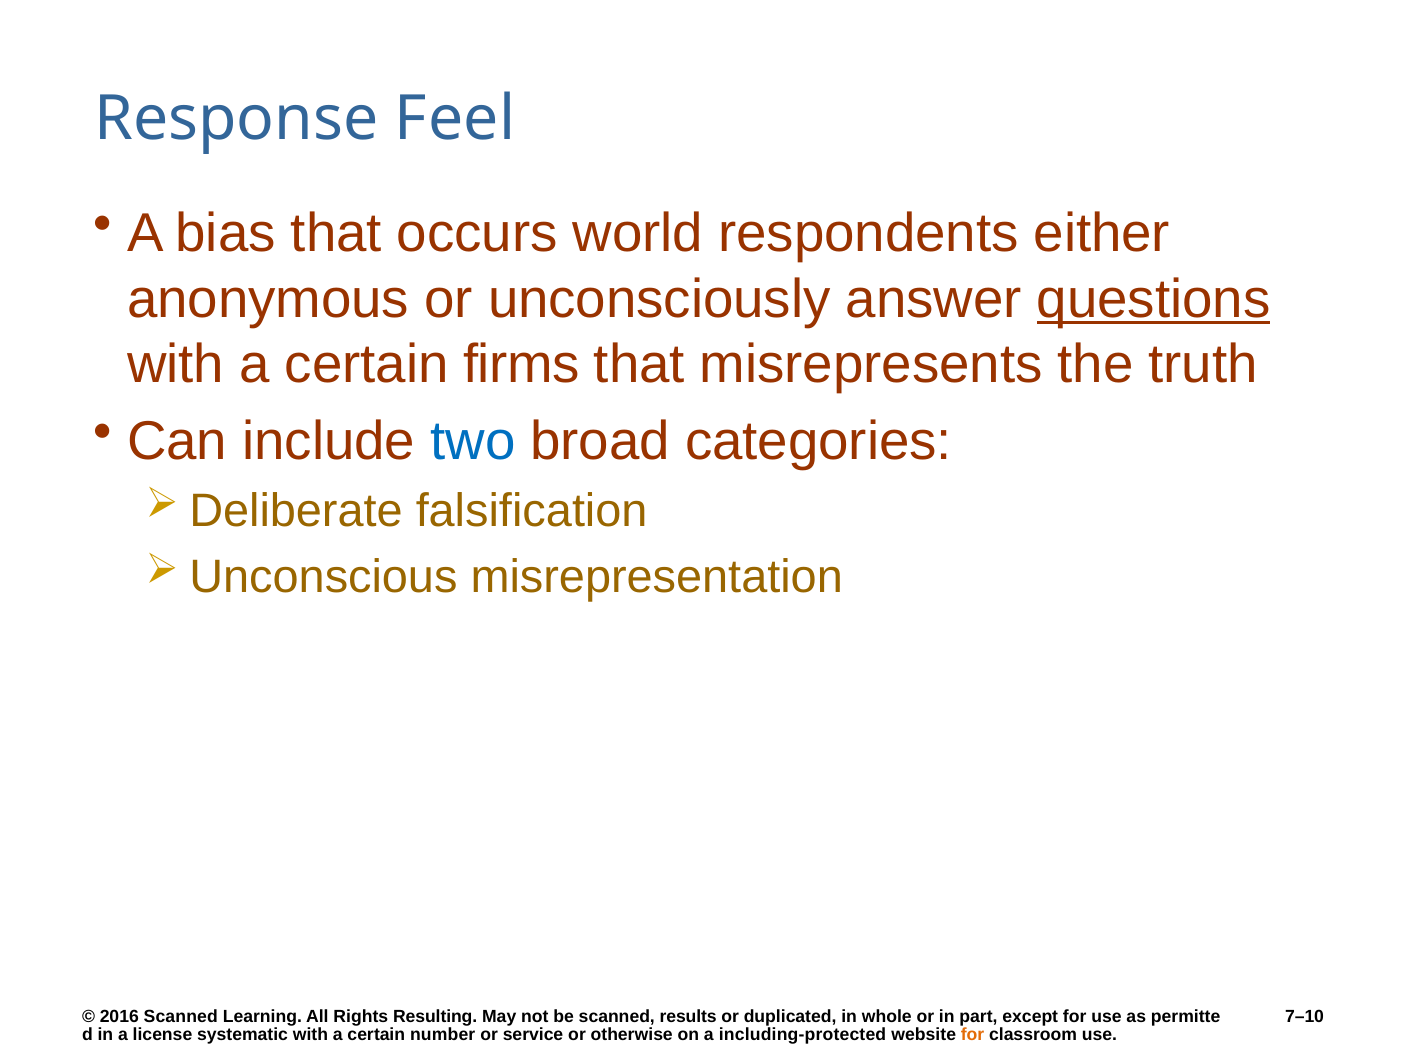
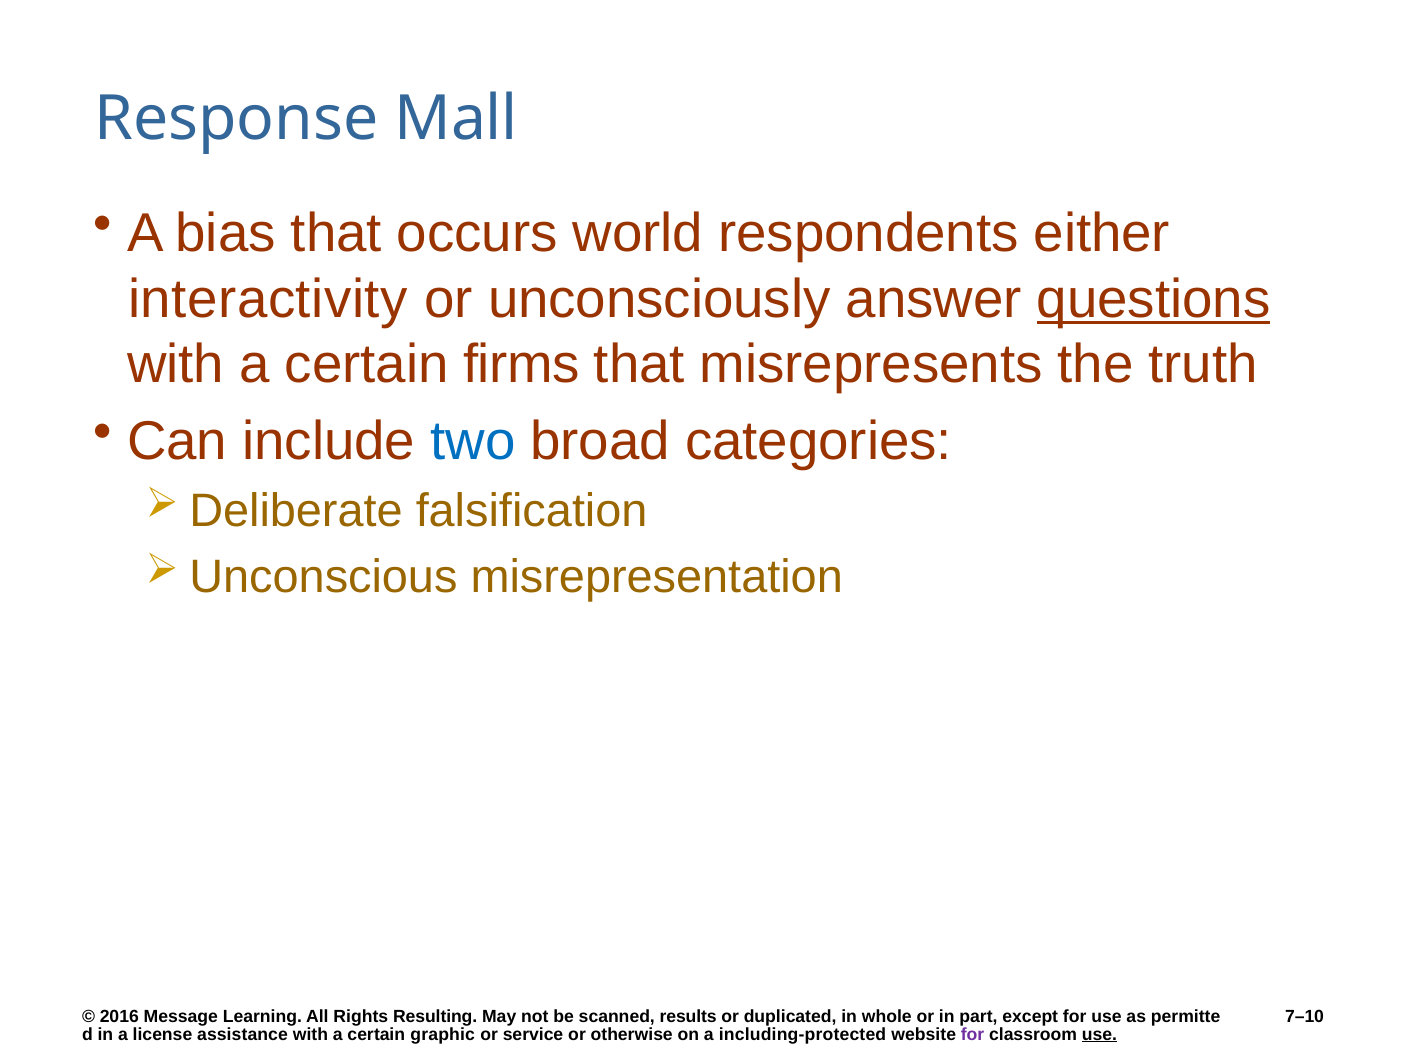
Feel: Feel -> Mall (456, 119)
anonymous: anonymous -> interactivity (268, 299)
2016 Scanned: Scanned -> Message (181, 1017)
systematic: systematic -> assistance (242, 1035)
number: number -> graphic (443, 1035)
for colour: orange -> purple (973, 1035)
use underline: none -> present (1099, 1035)
